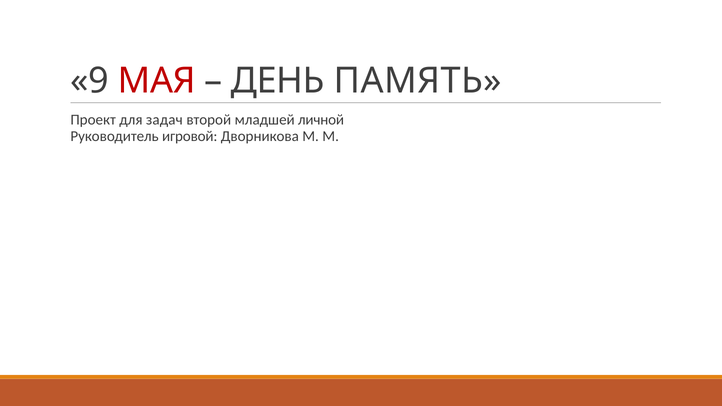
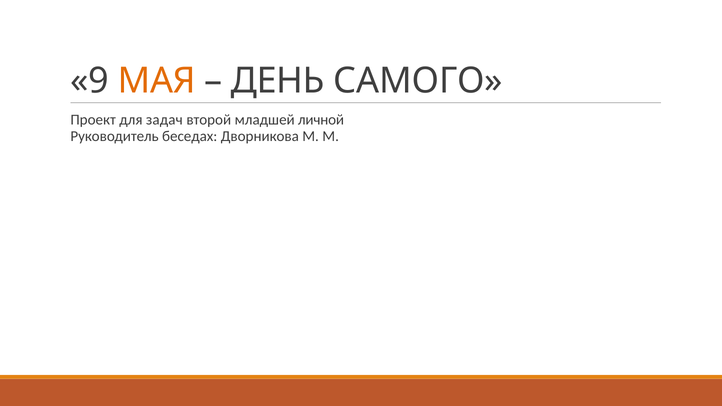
МАЯ colour: red -> orange (157, 81)
ПАМЯТЬ: ПАМЯТЬ -> САМОГО (418, 81)
игровой: игровой -> беседах (190, 136)
